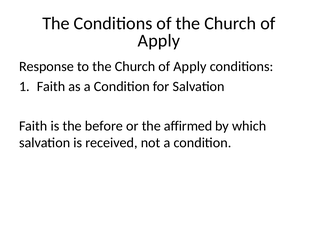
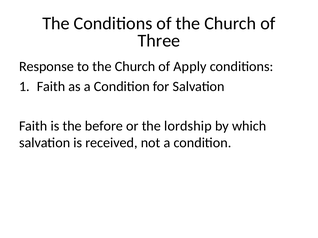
Apply: Apply -> Three (159, 41)
affirmed: affirmed -> lordship (188, 126)
